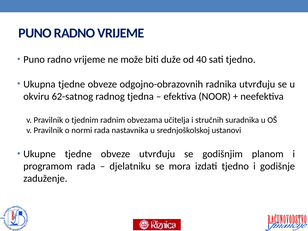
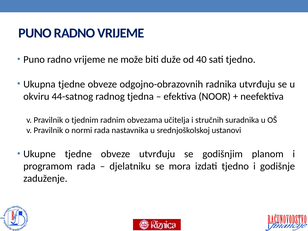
62-satnog: 62-satnog -> 44-satnog (72, 96)
